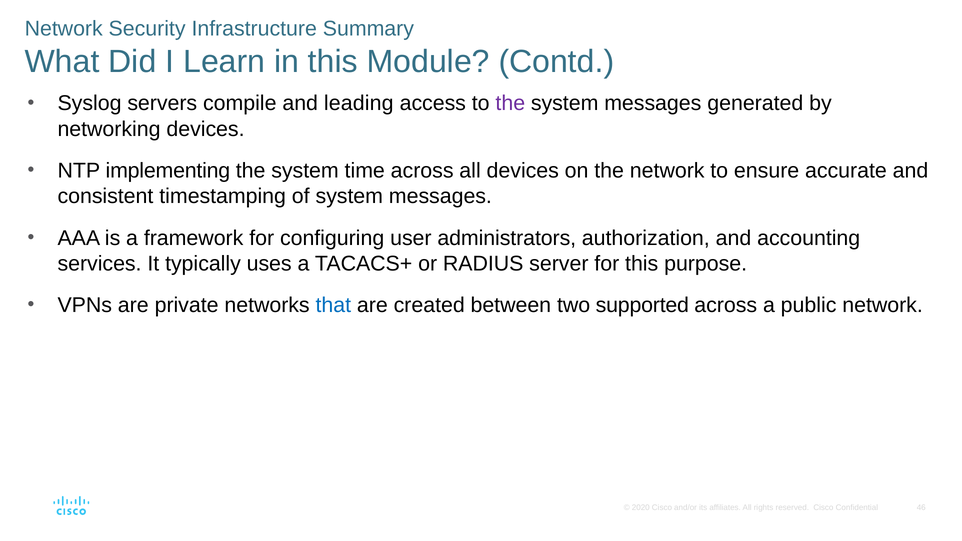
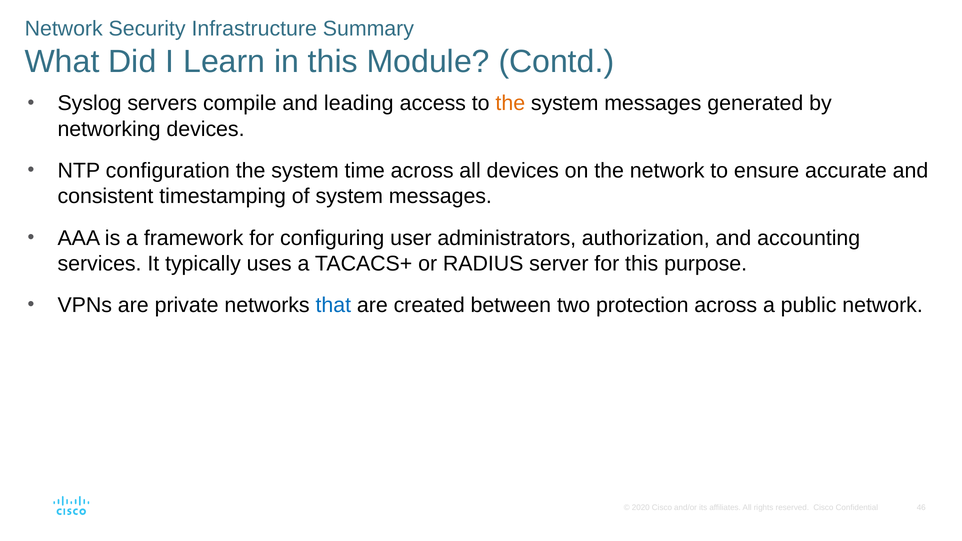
the colour: purple -> orange (510, 103)
implementing: implementing -> configuration (168, 171)
supported: supported -> protection (642, 305)
